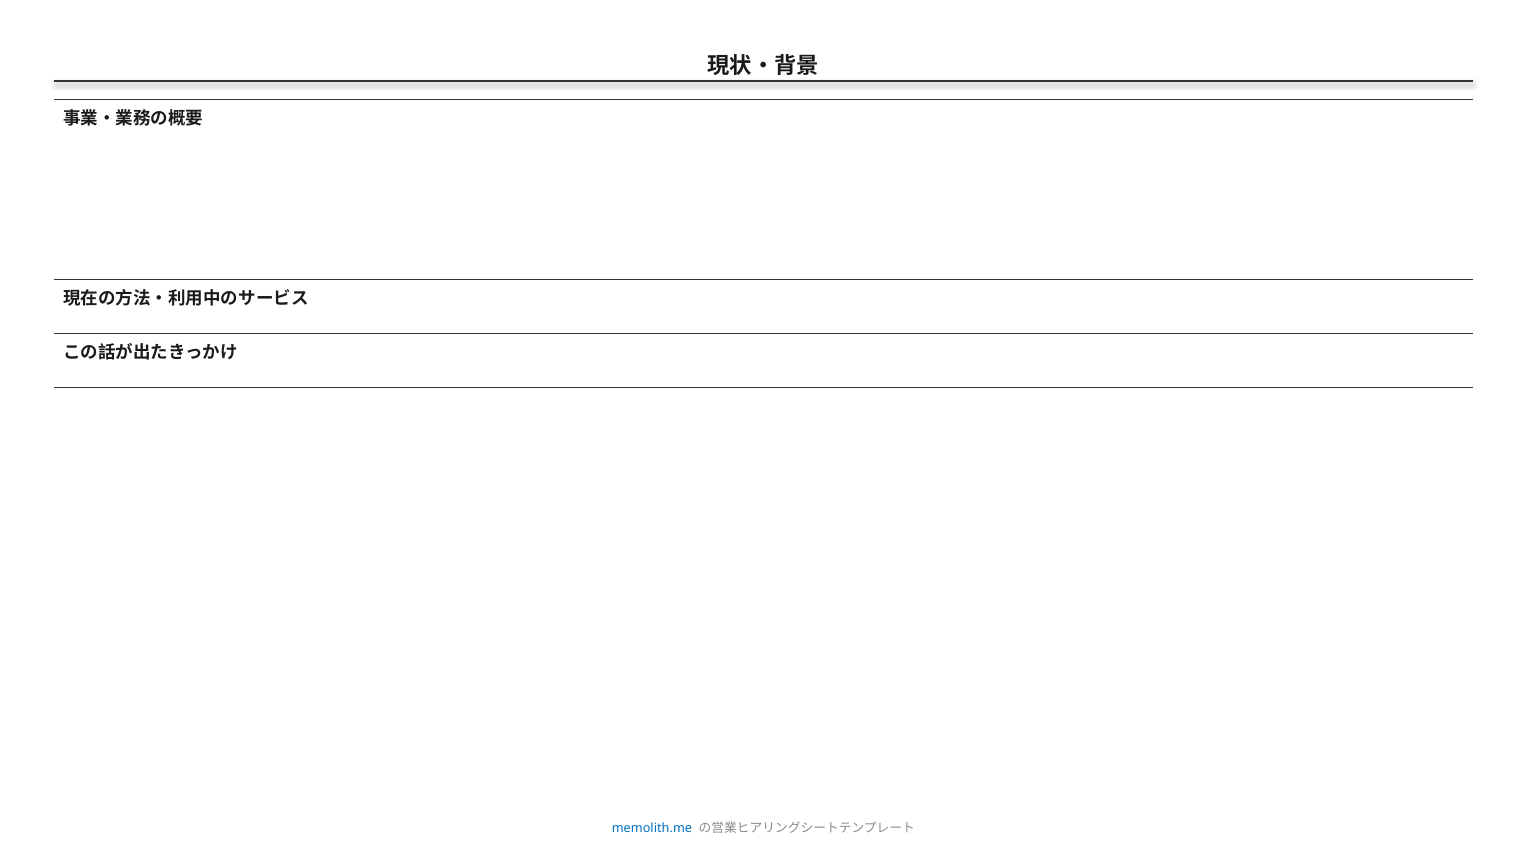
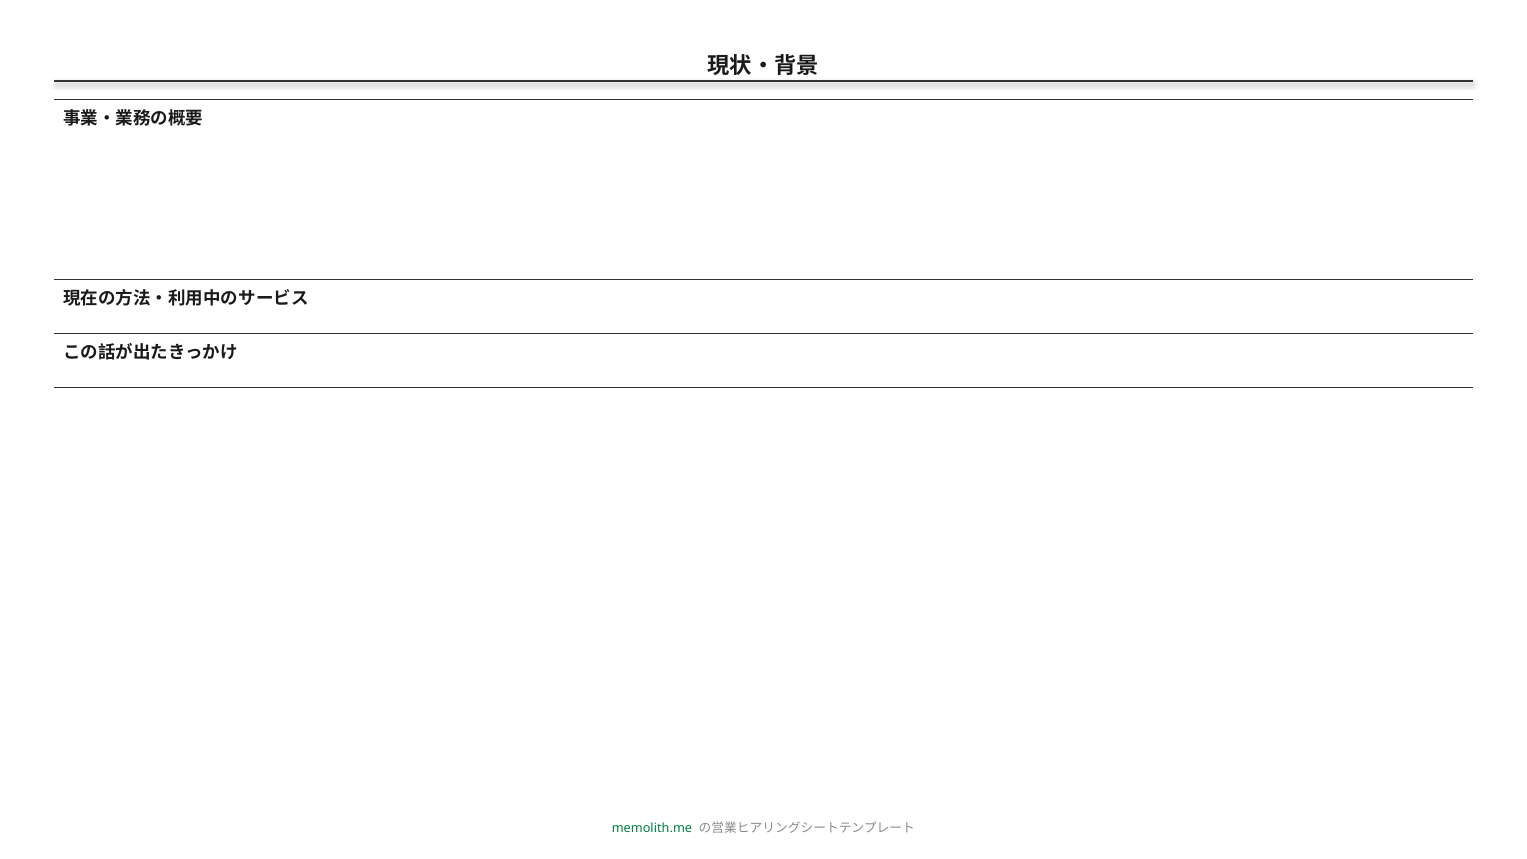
memolith.me colour: blue -> green (652, 828)
